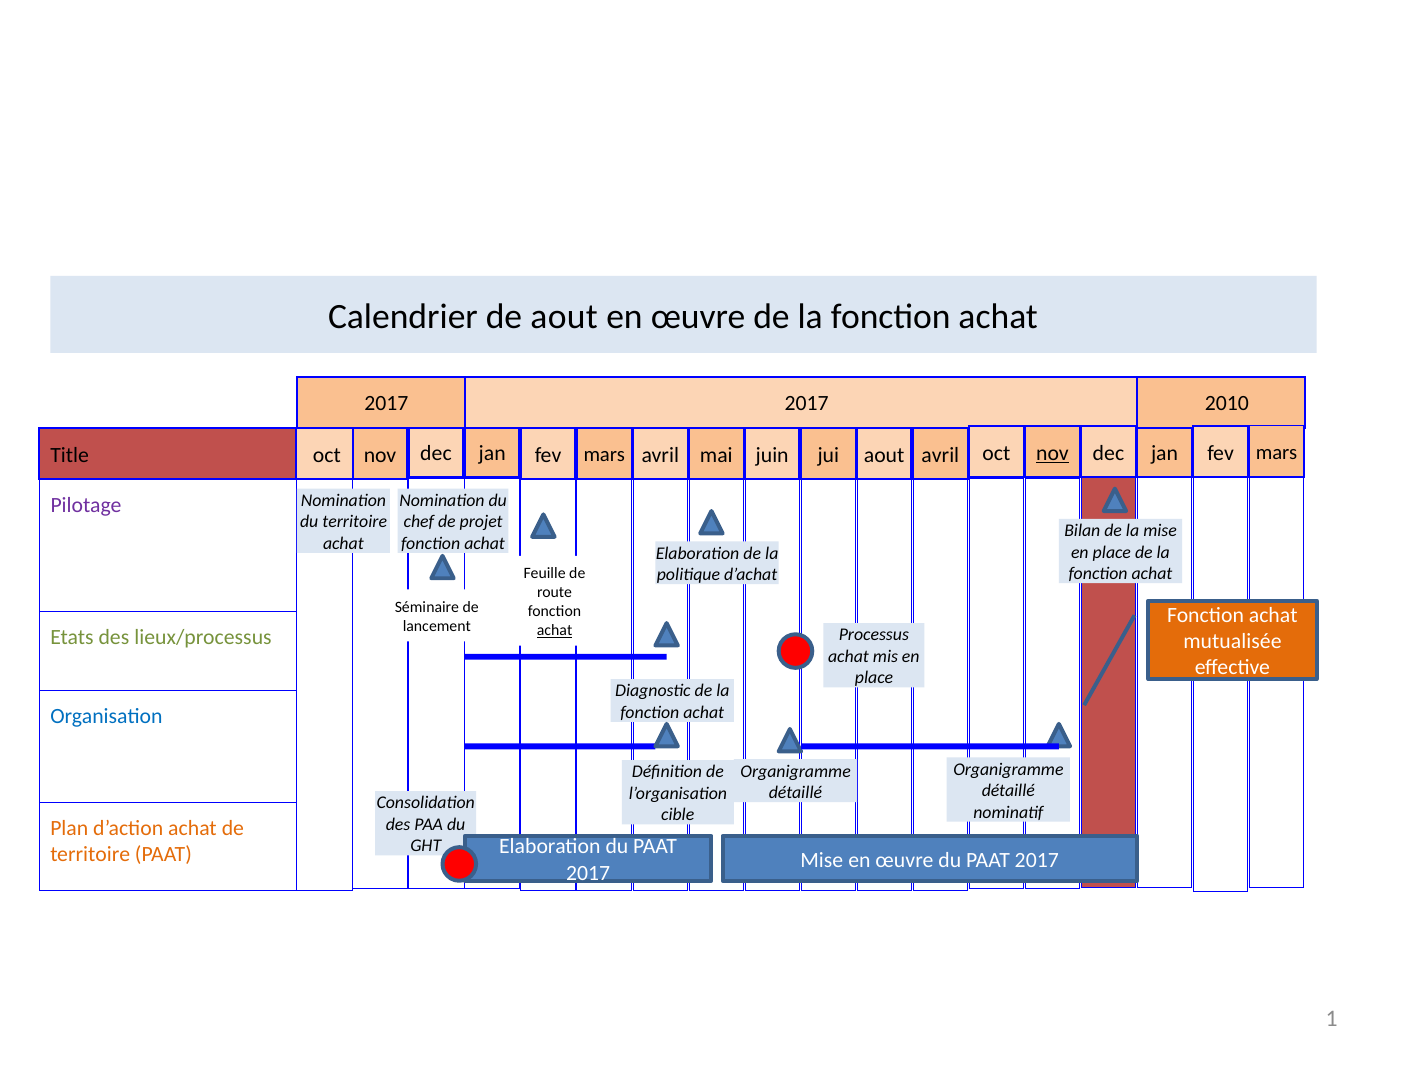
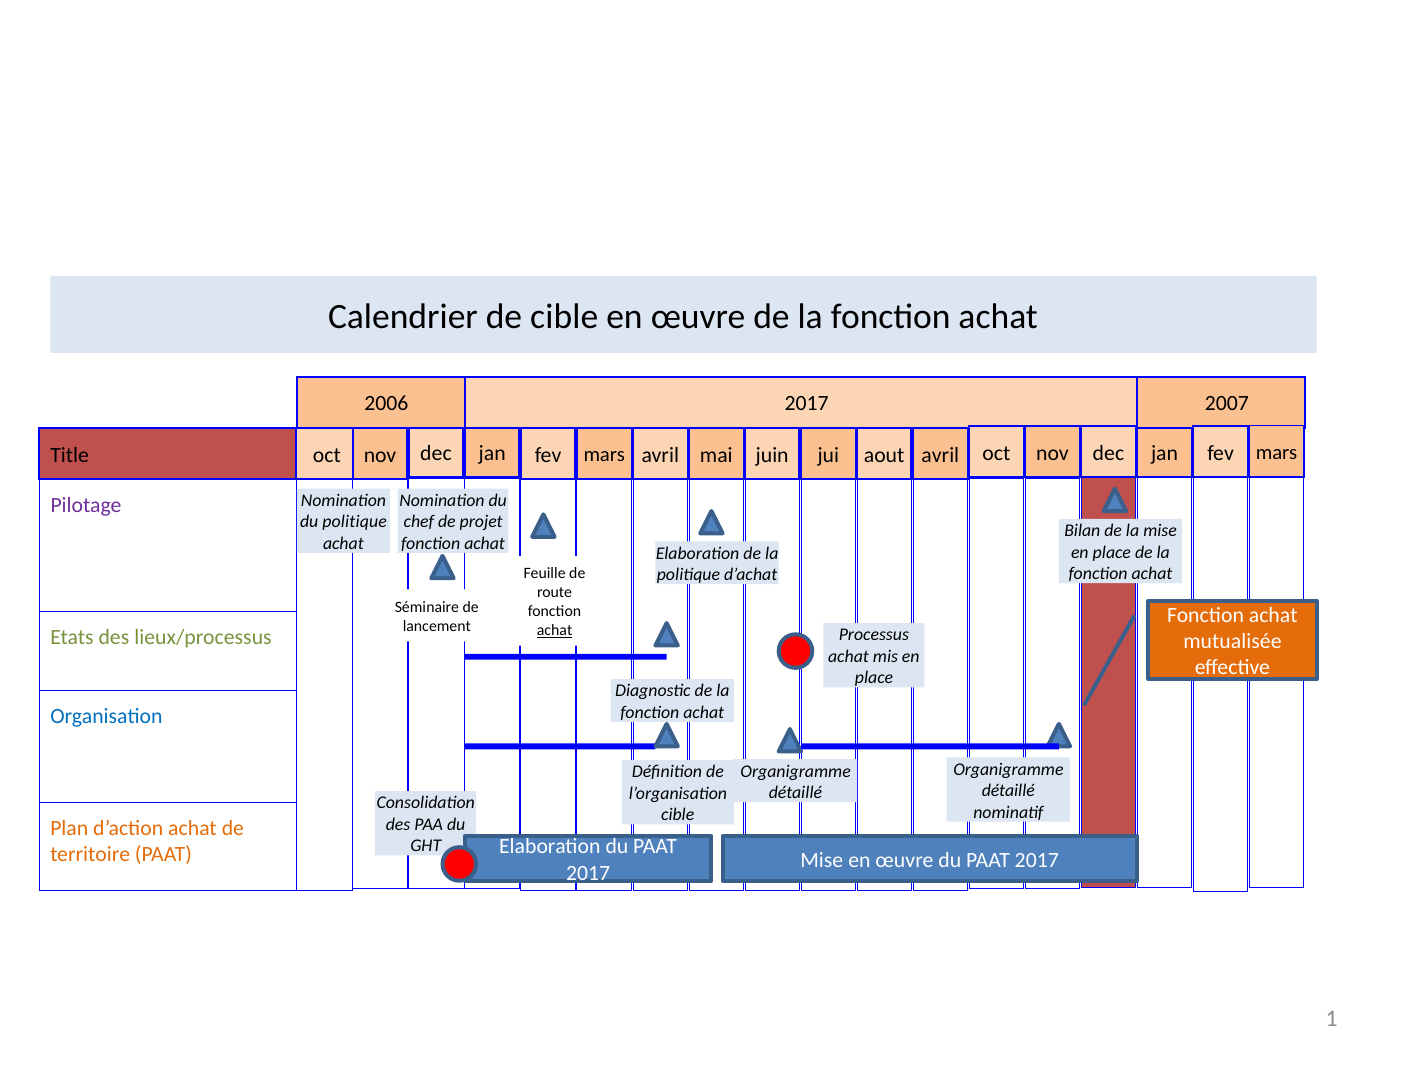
de aout: aout -> cible (564, 317)
2017: 2017 -> 2006 (386, 404)
2010: 2010 -> 2007 (1227, 404)
nov underline: present -> none (1052, 454)
du territoire: territoire -> politique (355, 522)
